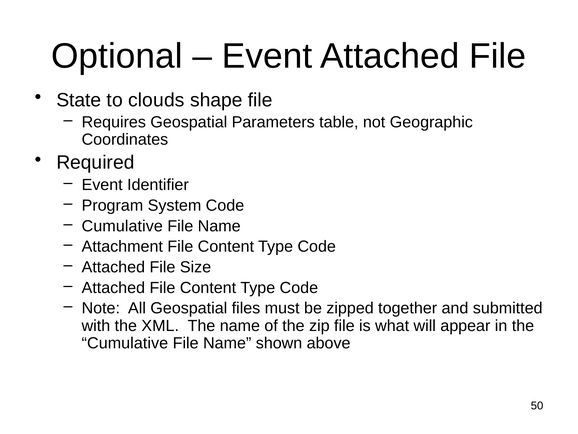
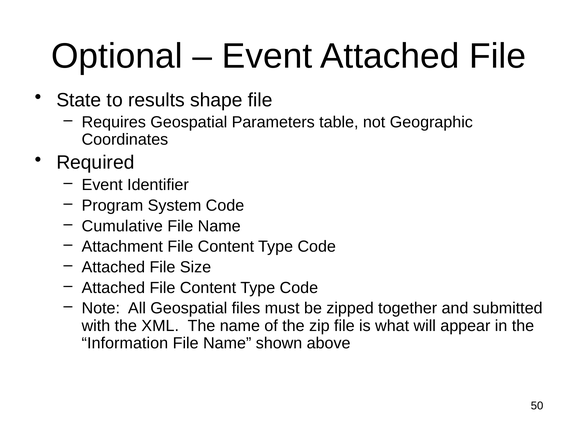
clouds: clouds -> results (156, 100)
Cumulative: Cumulative -> Information (125, 343)
